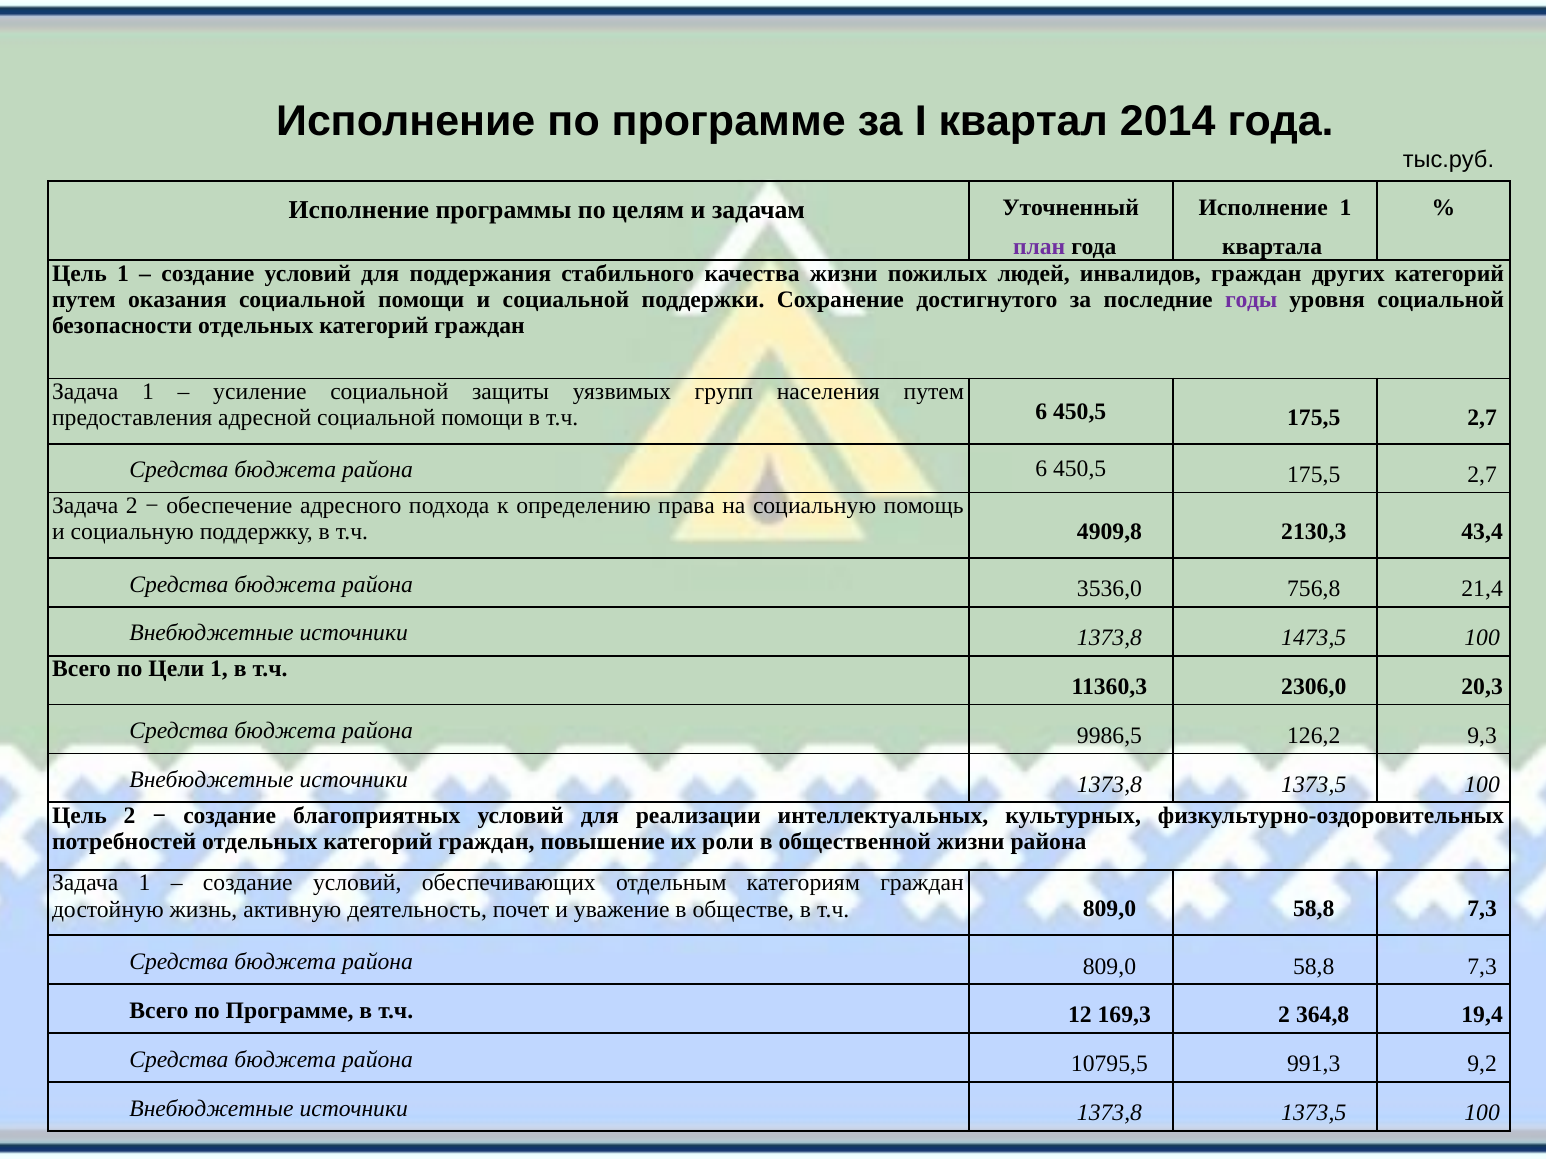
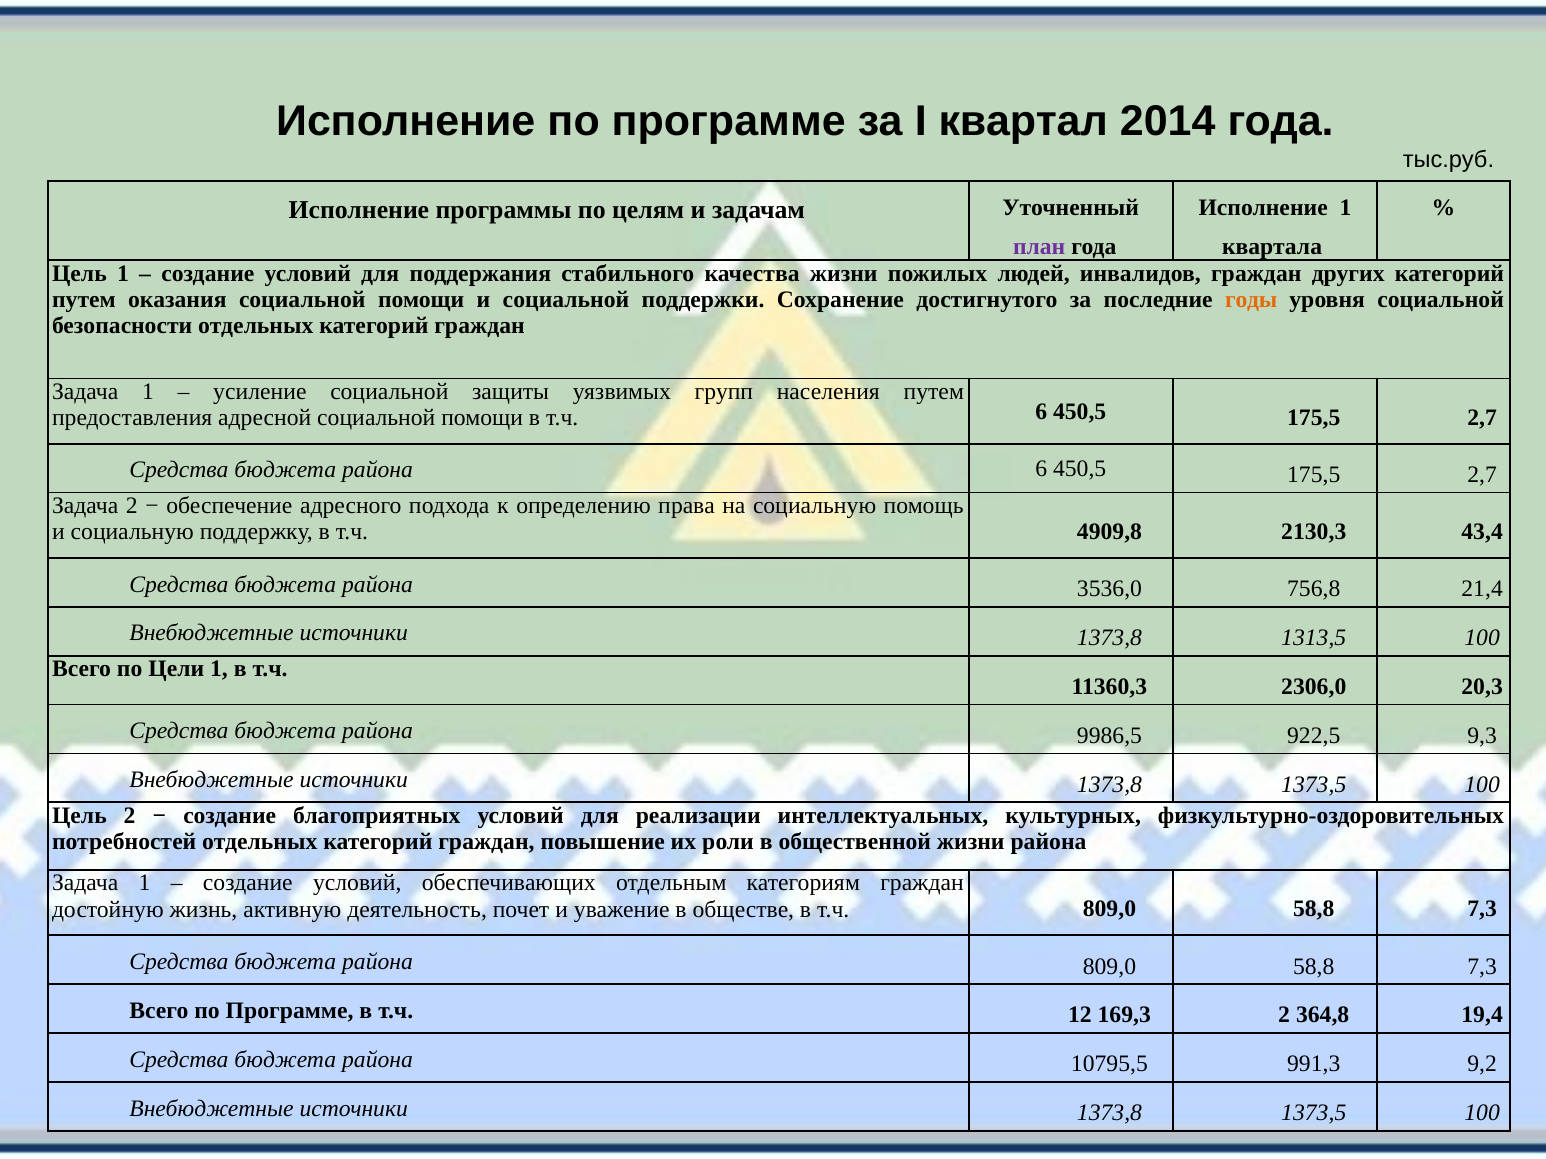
годы colour: purple -> orange (1251, 300)
1473,5: 1473,5 -> 1313,5 (1314, 638)
126,2: 126,2 -> 922,5 (1314, 736)
